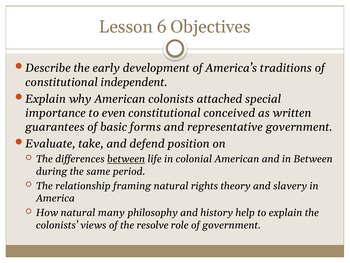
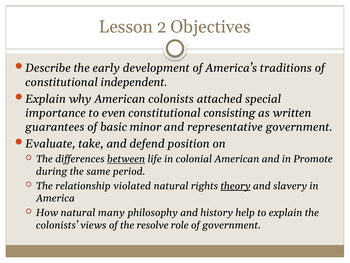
6: 6 -> 2 (162, 27)
conceived: conceived -> consisting (229, 113)
forms: forms -> minor (146, 127)
in Between: Between -> Promote (313, 159)
framing: framing -> violated (132, 186)
theory underline: none -> present (236, 186)
